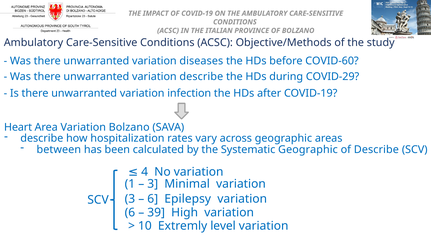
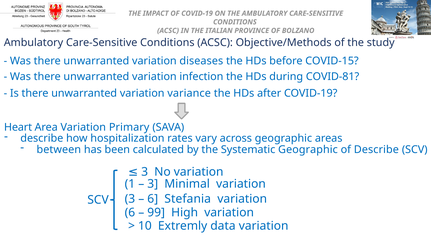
COVID-60: COVID-60 -> COVID-15 (332, 61)
variation describe: describe -> infection (201, 77)
COVID-29: COVID-29 -> COVID-81 (333, 77)
infection: infection -> variance (189, 94)
Variation Bolzano: Bolzano -> Primary (129, 128)
4: 4 -> 3 (145, 172)
Epilepsy: Epilepsy -> Stefania (188, 199)
39: 39 -> 99 (156, 213)
level: level -> data (223, 226)
